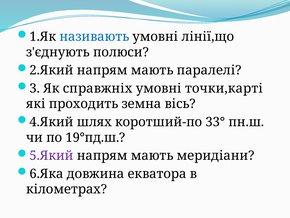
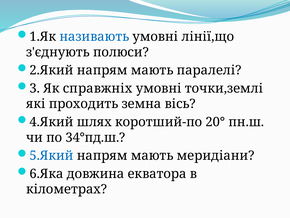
точки,карті: точки,карті -> точки,землі (224, 88)
33°: 33° -> 20° (215, 122)
19°пд.ш: 19°пд.ш -> 34°пд.ш (95, 137)
5.Який colour: purple -> blue (52, 155)
